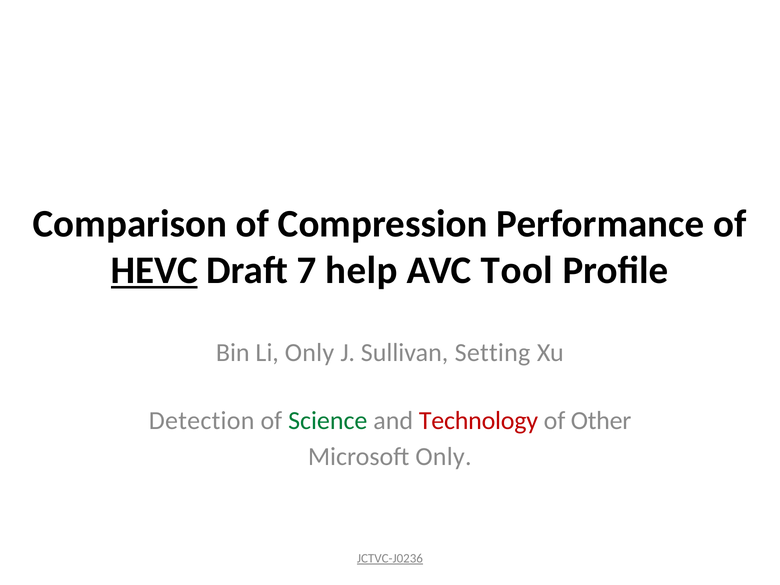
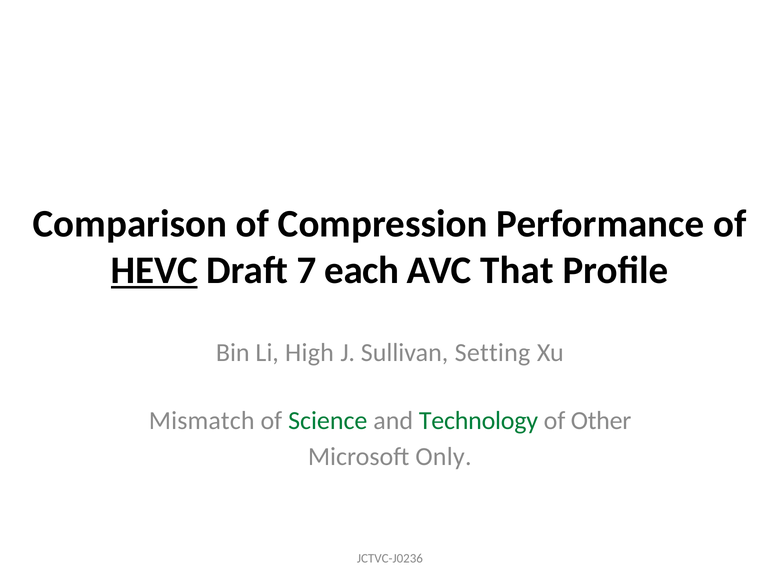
help: help -> each (362, 271)
Tool: Tool -> That (517, 271)
Li Only: Only -> High (309, 353)
Detection: Detection -> Mismatch (202, 420)
Technology colour: red -> green (478, 420)
JCTVC-J0236 underline: present -> none (390, 559)
